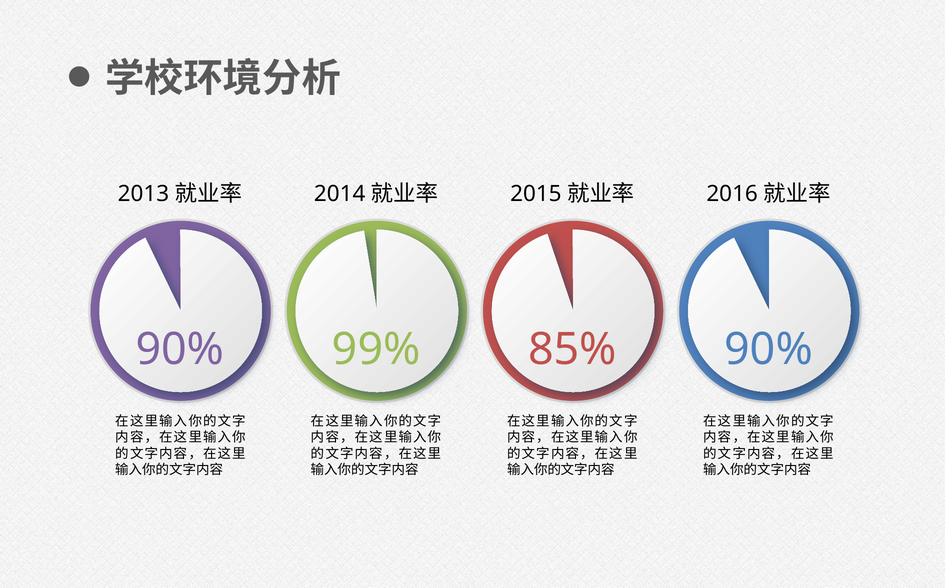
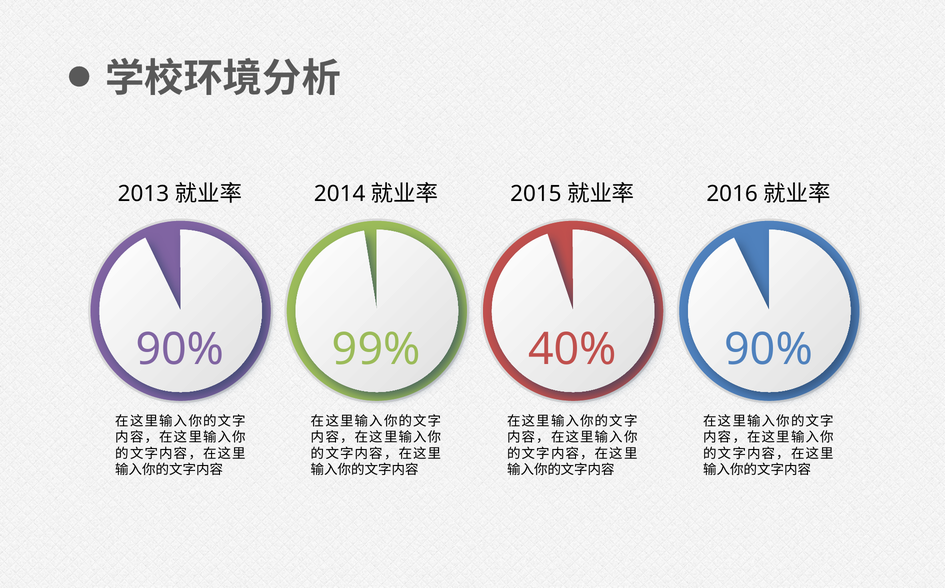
85%: 85% -> 40% (572, 350)
